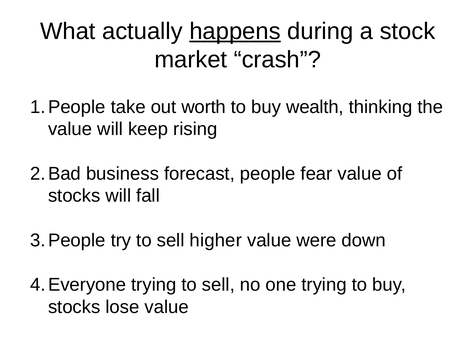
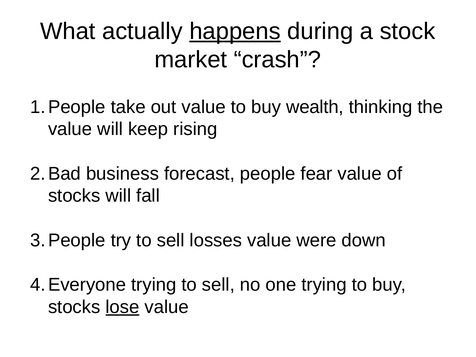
out worth: worth -> value (204, 107)
higher: higher -> losses (216, 240)
lose underline: none -> present (122, 307)
